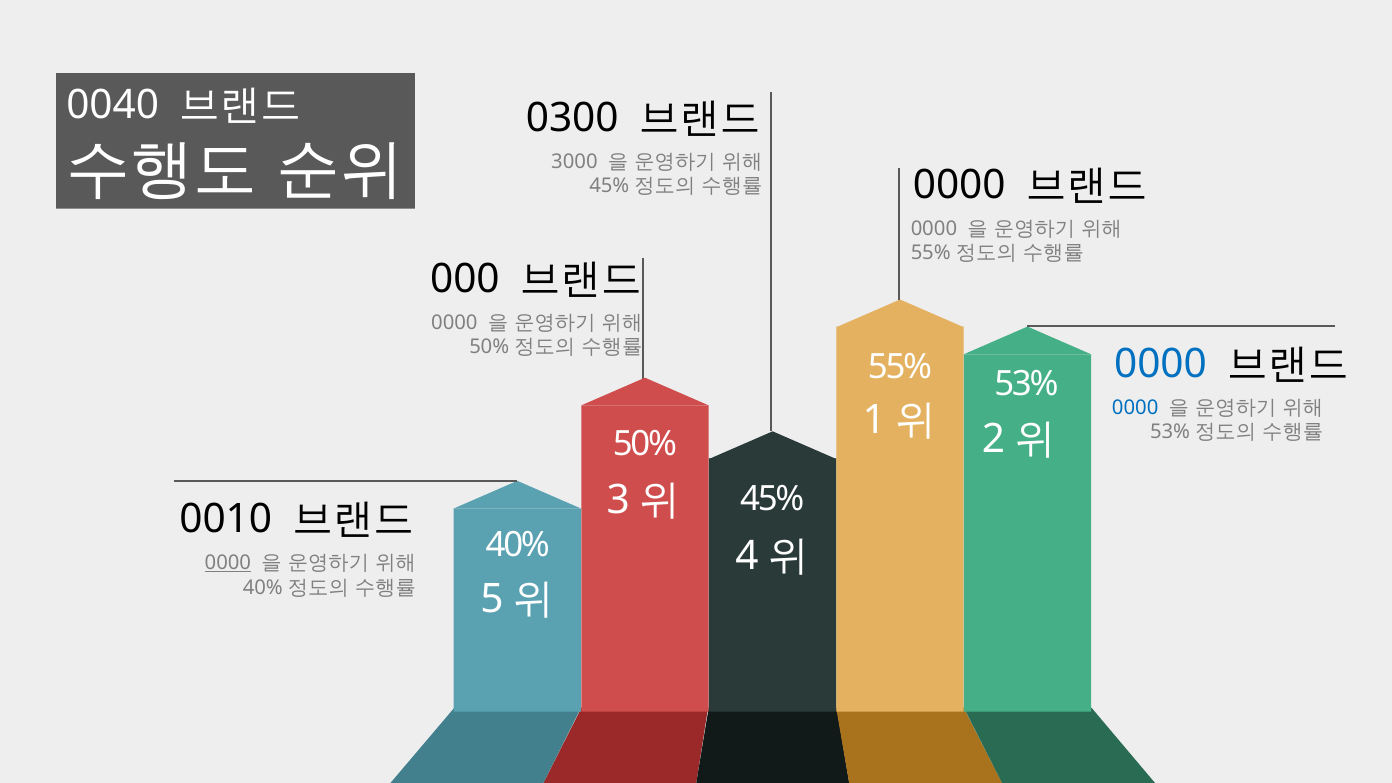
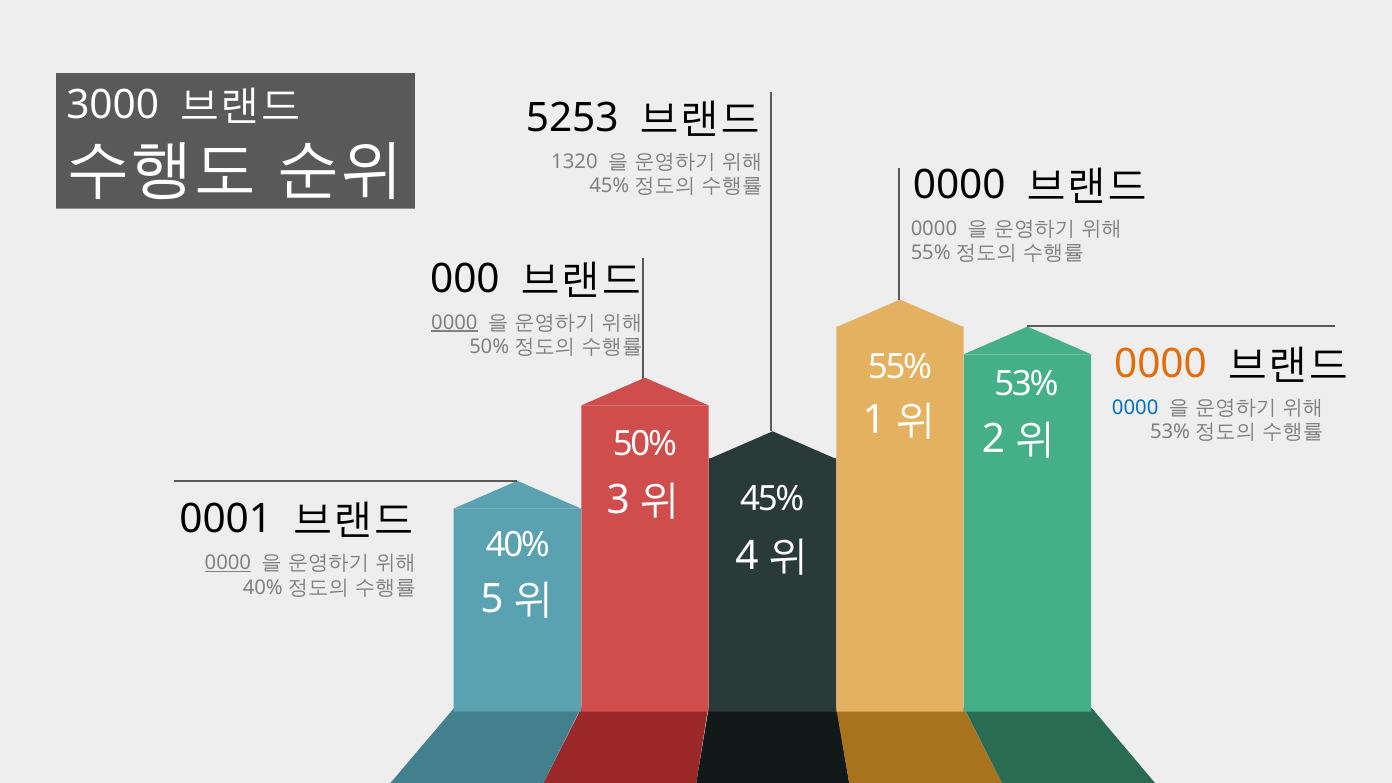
0040: 0040 -> 3000 (113, 105)
0300: 0300 -> 5253 (572, 118)
3000: 3000 -> 1320 (574, 162)
0000 underline: none -> present (454, 322)
0000 colour: blue -> orange (1160, 364)
0010: 0010 -> 0001 (226, 519)
